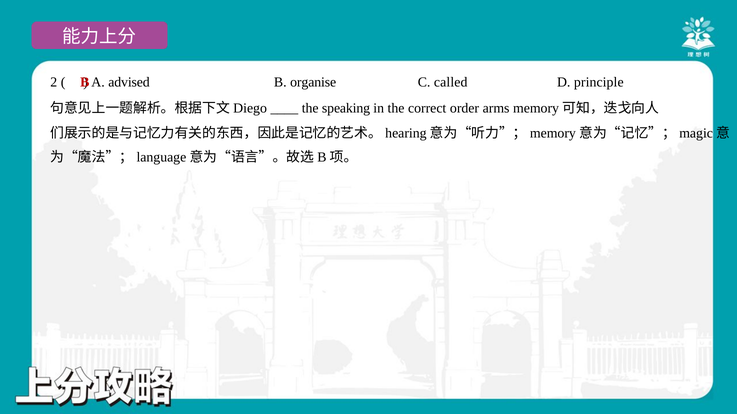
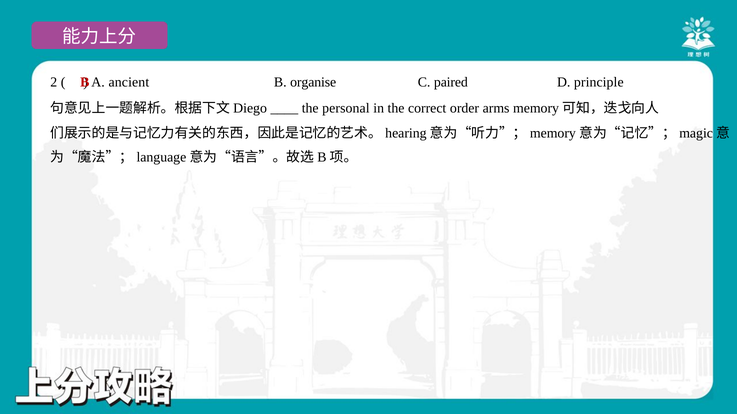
advised: advised -> ancient (129, 82)
called: called -> paired (451, 82)
speaking: speaking -> personal (346, 108)
